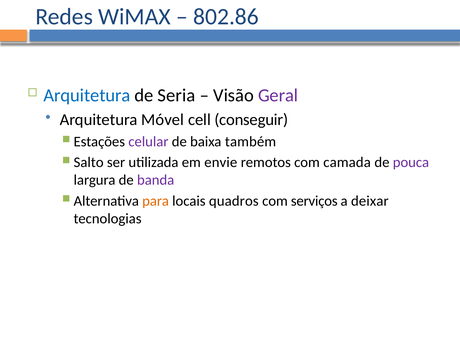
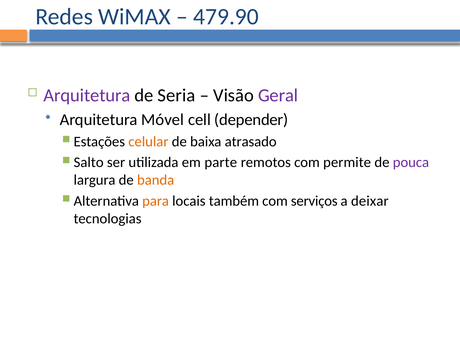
802.86: 802.86 -> 479.90 (226, 17)
Arquitetura colour: blue -> purple (87, 95)
conseguir: conseguir -> depender (251, 120)
celular colour: purple -> orange (148, 142)
também: também -> atrasado (251, 142)
envie: envie -> parte (221, 162)
camada: camada -> permite (347, 162)
banda colour: purple -> orange (156, 180)
quadros: quadros -> também (234, 201)
